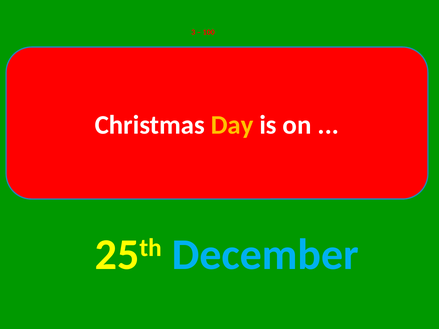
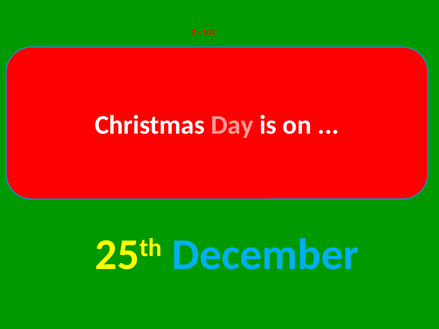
Day colour: yellow -> pink (232, 125)
